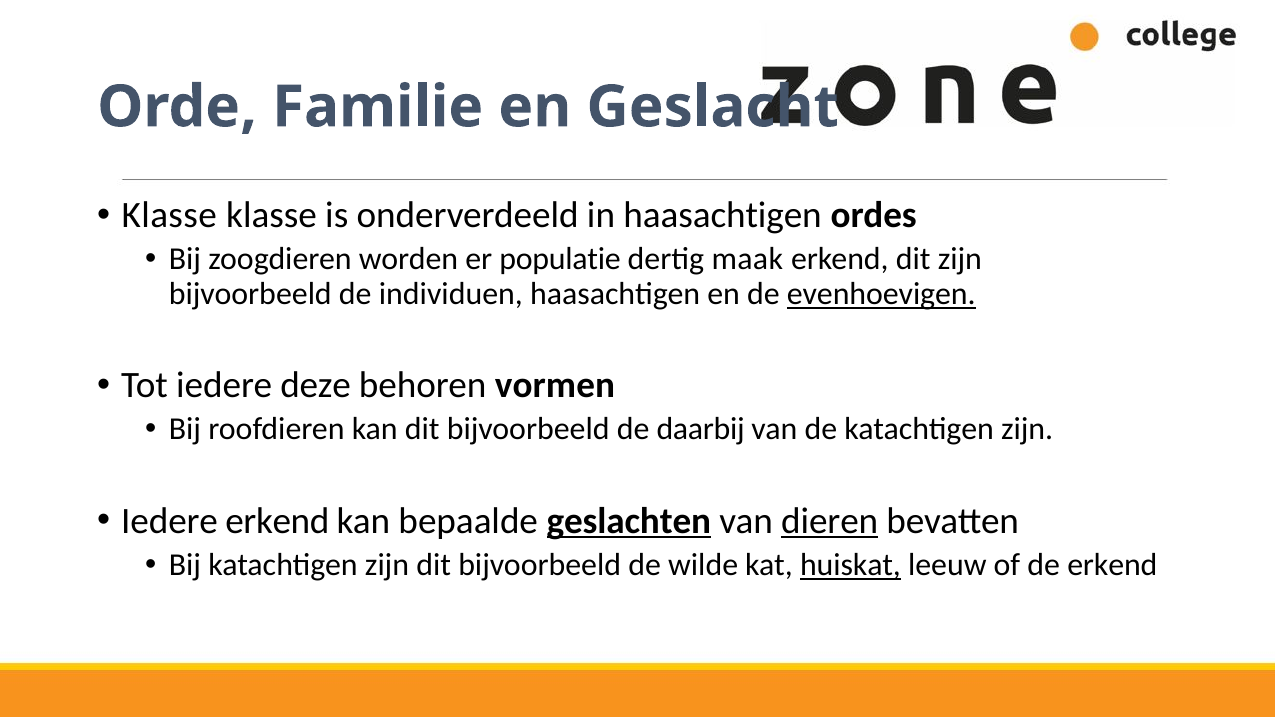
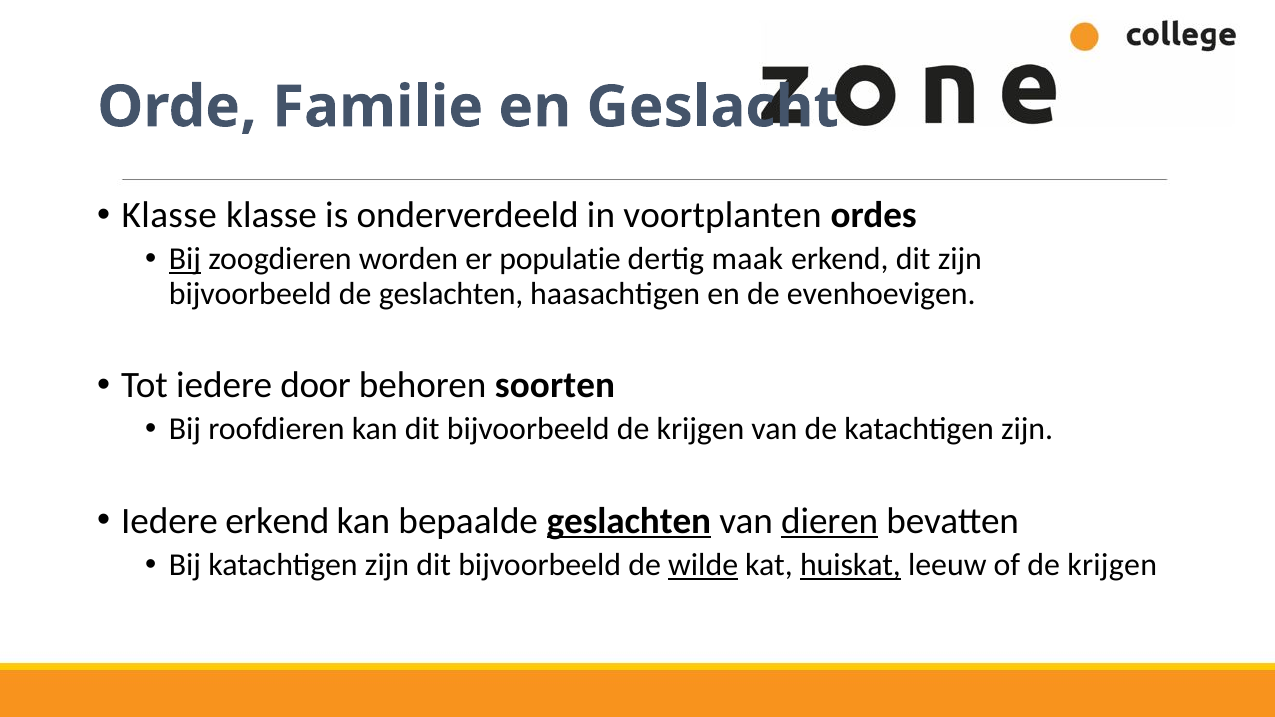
in haasachtigen: haasachtigen -> voortplanten (722, 216)
Bij underline: none -> present (185, 260)
de individuen: individuen -> geslachten (451, 294)
evenhoevigen underline: present -> none (881, 294)
deze: deze -> door (316, 386)
vormen: vormen -> soorten (555, 386)
bijvoorbeeld de daarbij: daarbij -> krijgen (701, 429)
wilde underline: none -> present (703, 565)
of de erkend: erkend -> krijgen (1112, 565)
